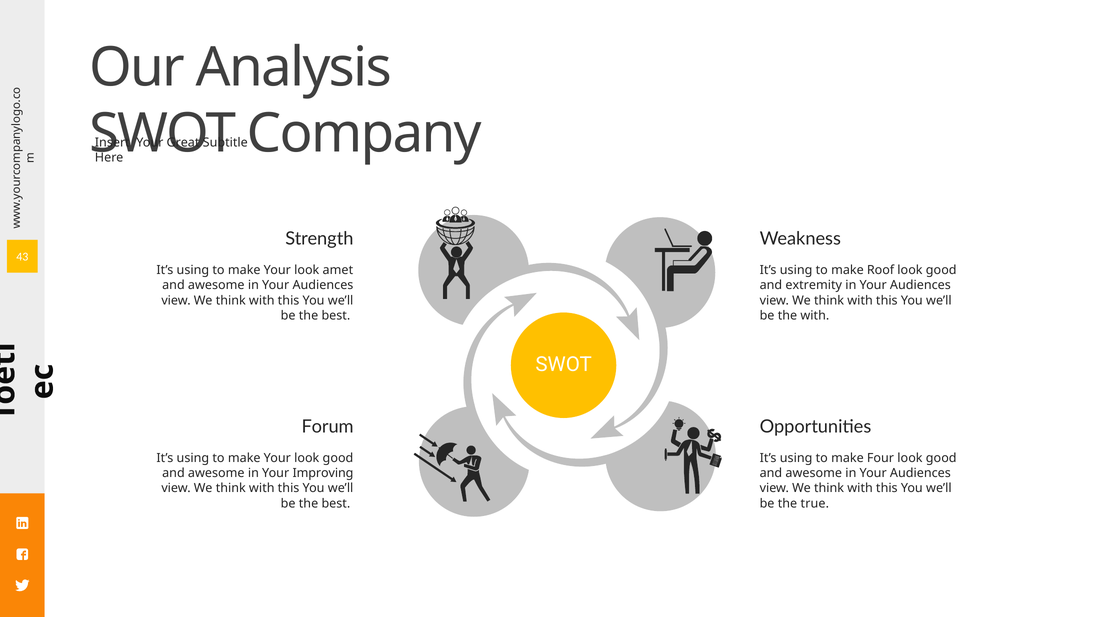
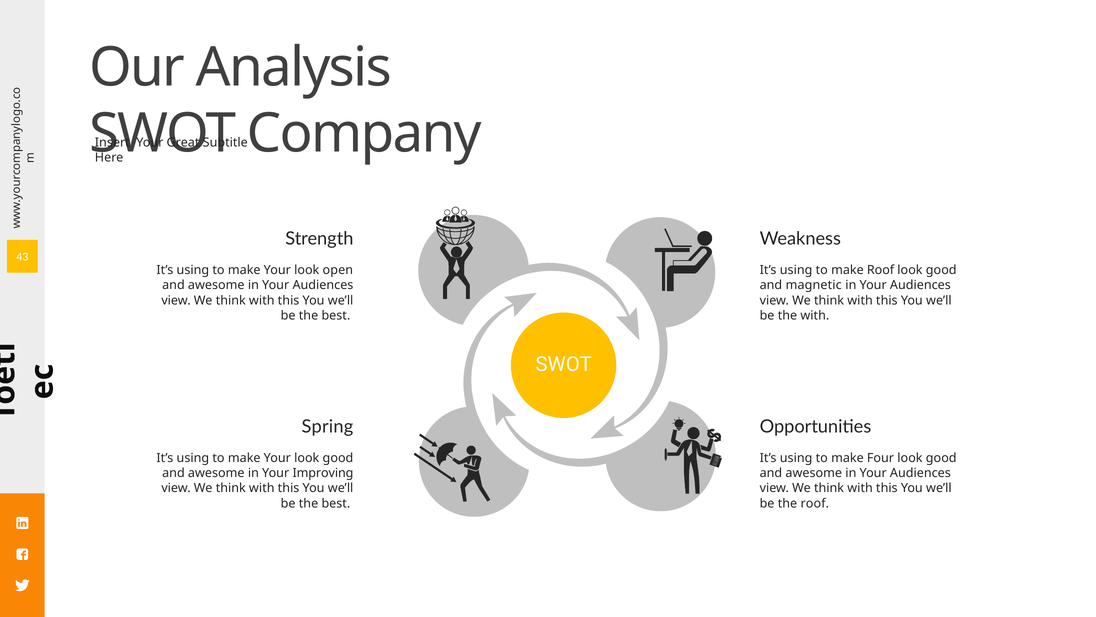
amet: amet -> open (338, 270)
extremity: extremity -> magnetic (814, 285)
Forum: Forum -> Spring (327, 427)
the true: true -> roof (815, 503)
